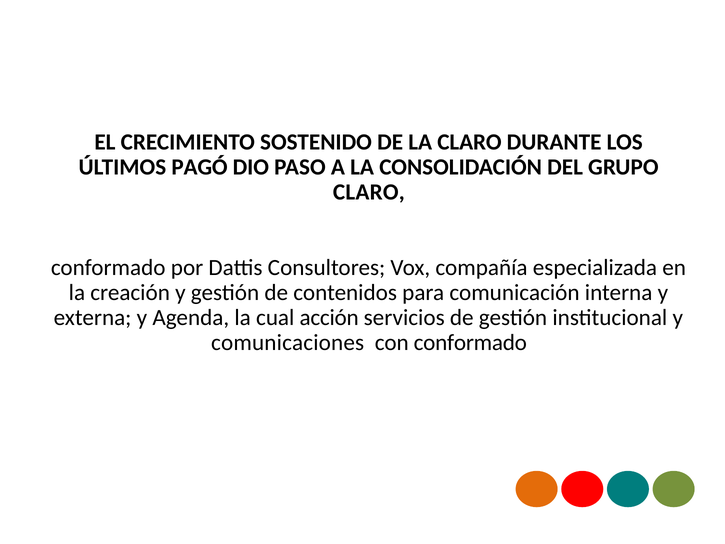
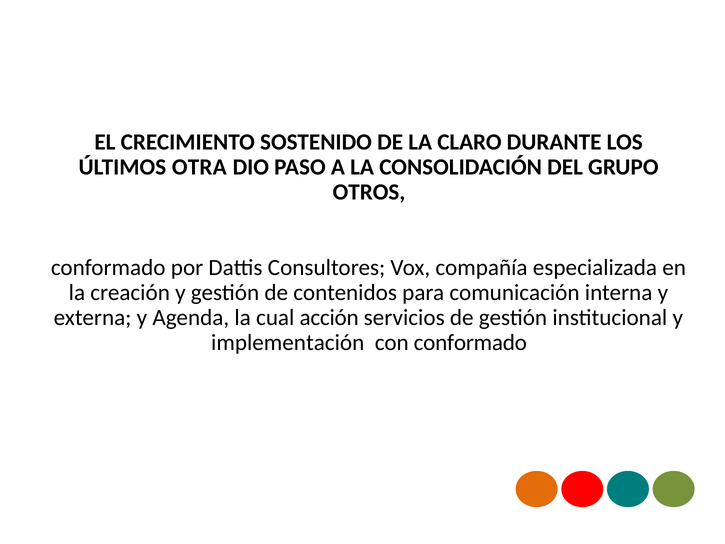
PAGÓ: PAGÓ -> OTRA (199, 167)
CLARO: CLARO -> OTROS (369, 192)
comunicaciones: comunicaciones -> implementación (288, 342)
